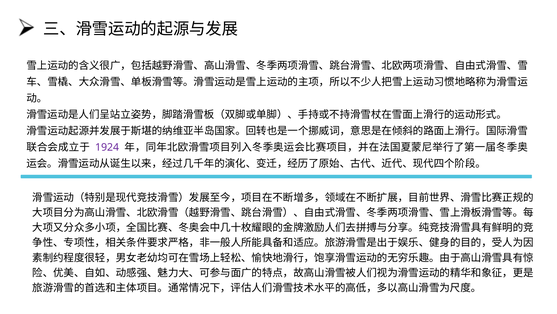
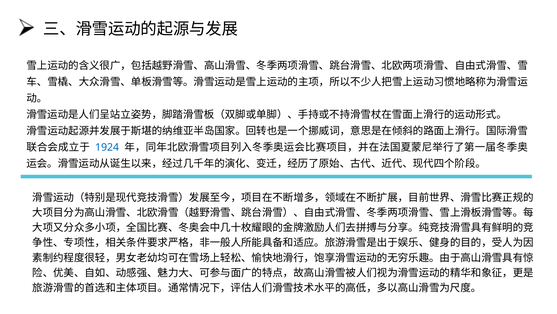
1924 colour: purple -> blue (107, 147)
